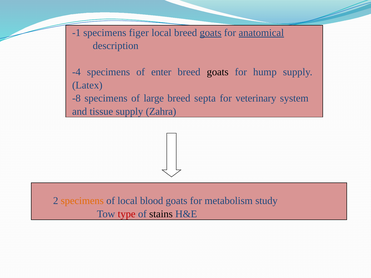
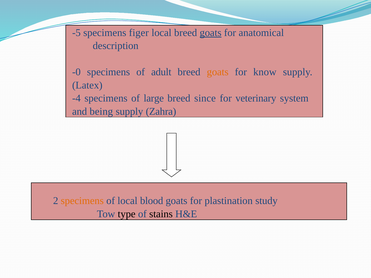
-1: -1 -> -5 (76, 33)
anatomical underline: present -> none (261, 33)
-4: -4 -> -0 (76, 72)
enter: enter -> adult (161, 72)
goats colour: black -> orange (218, 72)
hump: hump -> know (265, 72)
-8: -8 -> -4 (76, 98)
septa: septa -> since (205, 98)
tissue: tissue -> being (101, 112)
metabolism: metabolism -> plastination (229, 201)
type colour: red -> black (127, 214)
